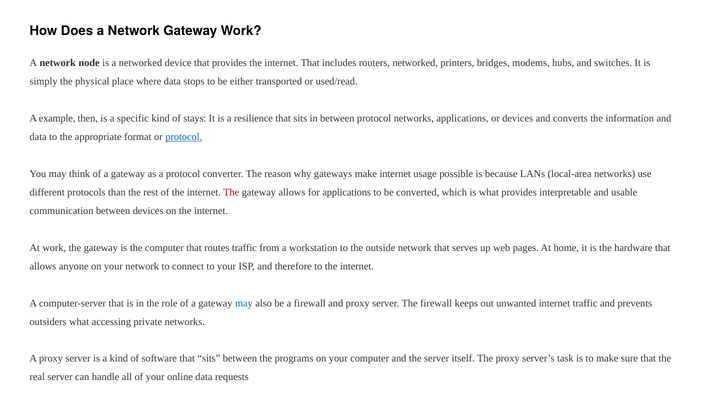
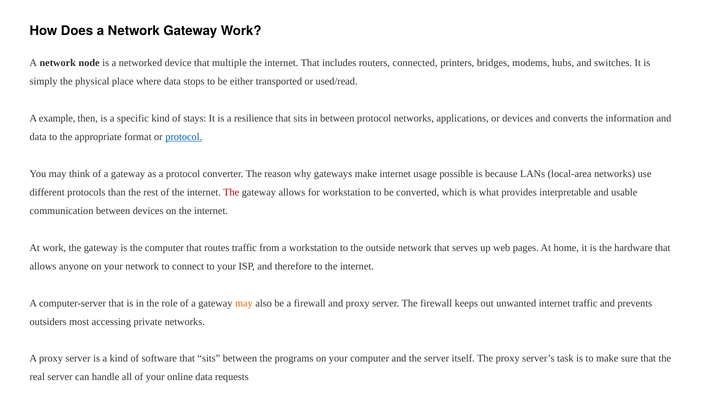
that provides: provides -> multiple (229, 63)
routers networked: networked -> connected (415, 63)
for applications: applications -> workstation (347, 192)
may colour: blue -> orange (244, 303)
outsiders what: what -> most (79, 321)
